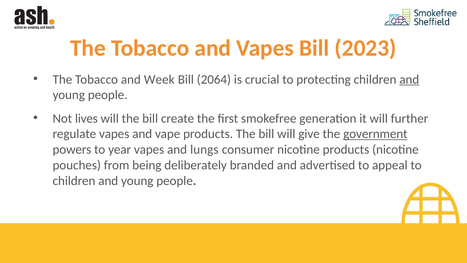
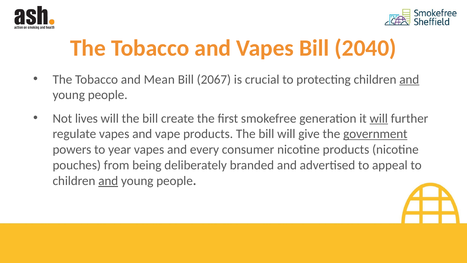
2023: 2023 -> 2040 (366, 48)
Week: Week -> Mean (159, 79)
2064: 2064 -> 2067 (214, 79)
will underline: none -> present (379, 118)
lungs: lungs -> every (204, 149)
and underline: none -> present (108, 181)
